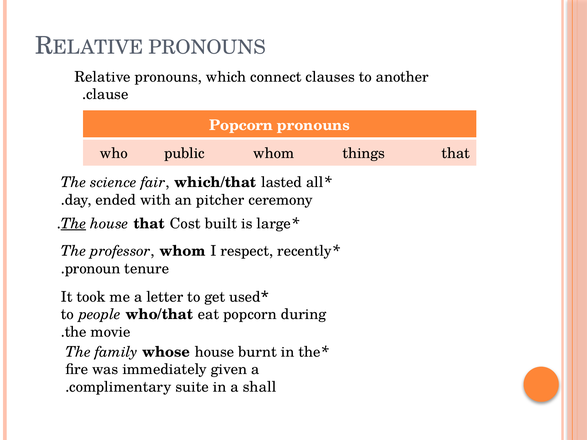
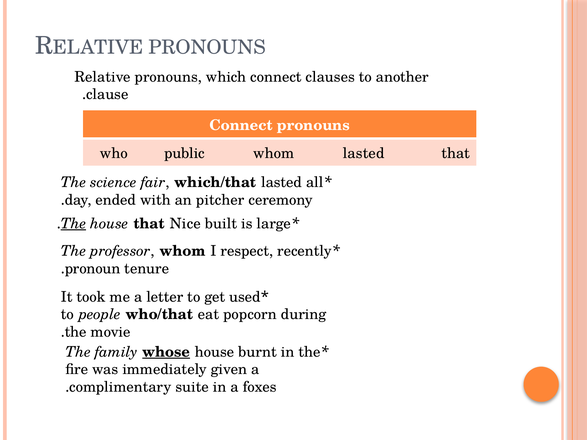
Popcorn: Popcorn -> Connect (241, 125)
whom things: things -> lasted (364, 153)
Cost: Cost -> Nice (185, 224)
whose underline: none -> present (166, 352)
shall: shall -> foxes (260, 387)
